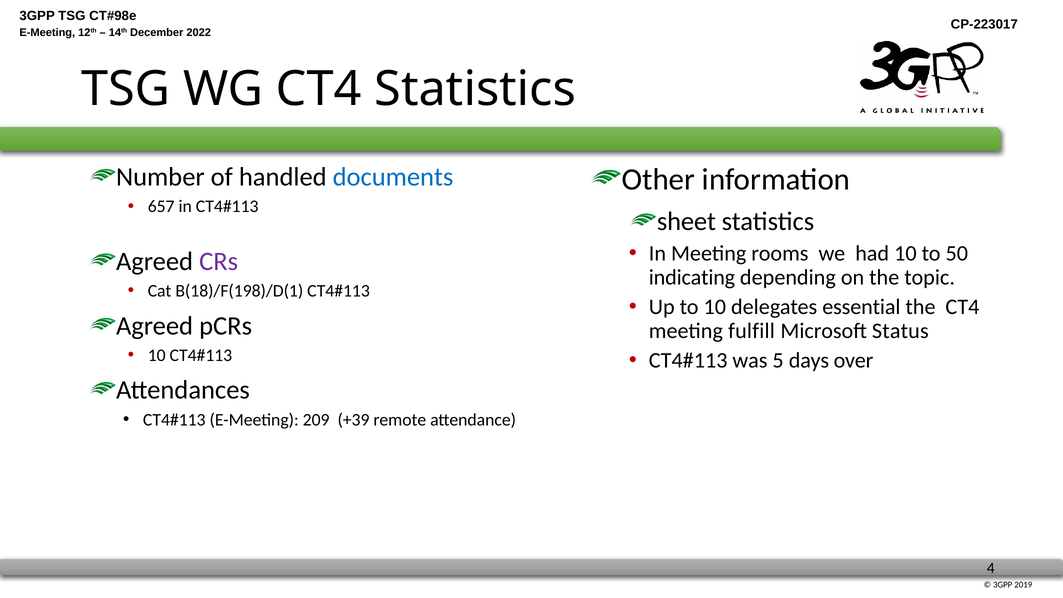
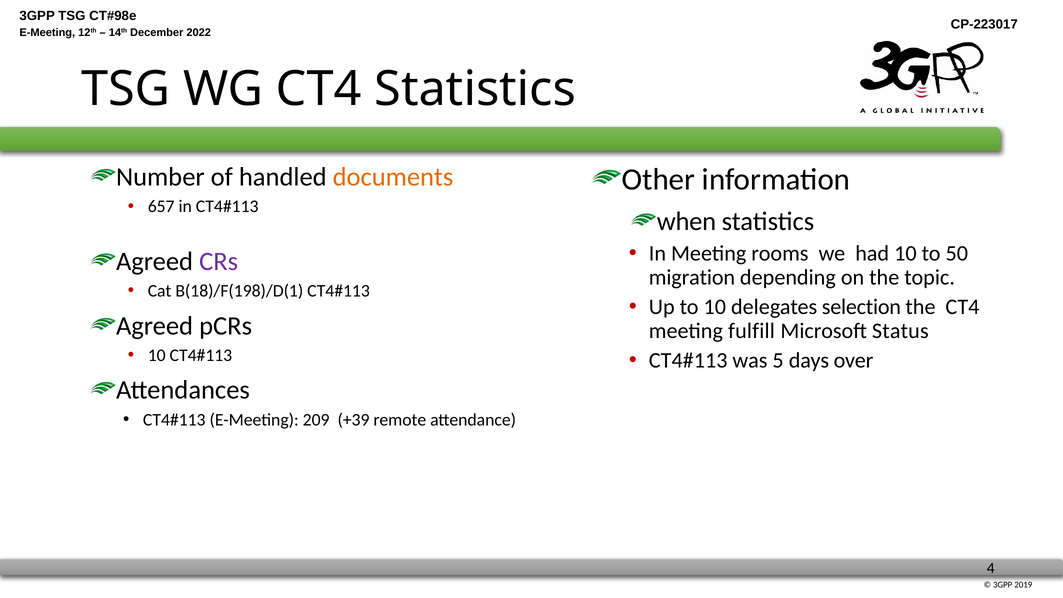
documents colour: blue -> orange (393, 177)
sheet: sheet -> when (686, 222)
indicating: indicating -> migration (692, 277)
essential: essential -> selection (861, 307)
